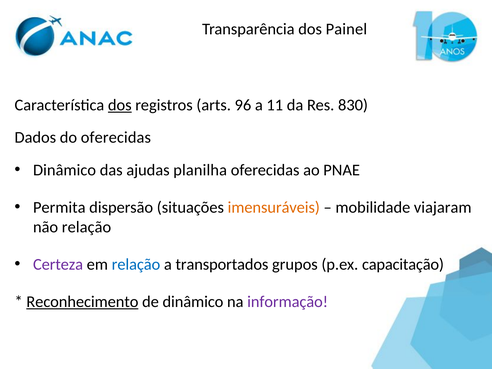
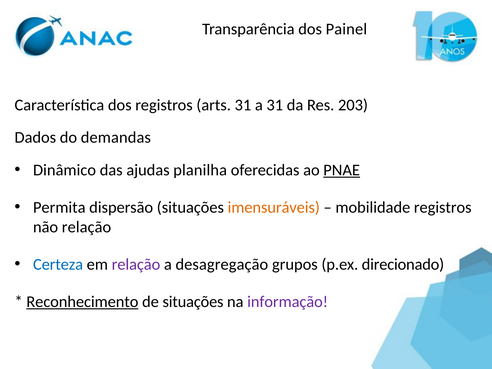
dos underline: present -> none (120, 105)
arts 96: 96 -> 31 (243, 105)
a 11: 11 -> 31 (275, 105)
830: 830 -> 203 (353, 105)
do oferecidas: oferecidas -> demandas (116, 137)
PNAE underline: none -> present (342, 170)
mobilidade viajaram: viajaram -> registros (443, 207)
Certeza colour: purple -> blue (58, 264)
relação colour: blue -> purple (136, 264)
transportados: transportados -> desagregação (222, 264)
capacitação: capacitação -> direcionado (403, 264)
de dinâmico: dinâmico -> situações (193, 302)
